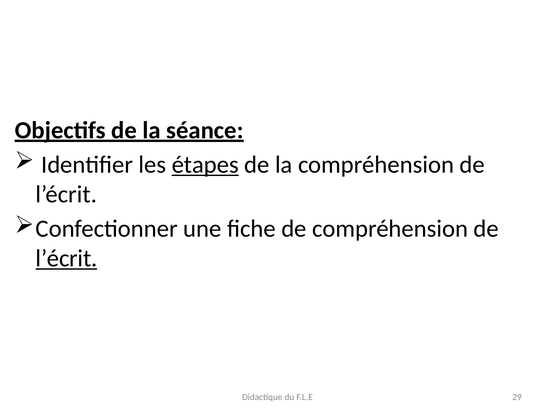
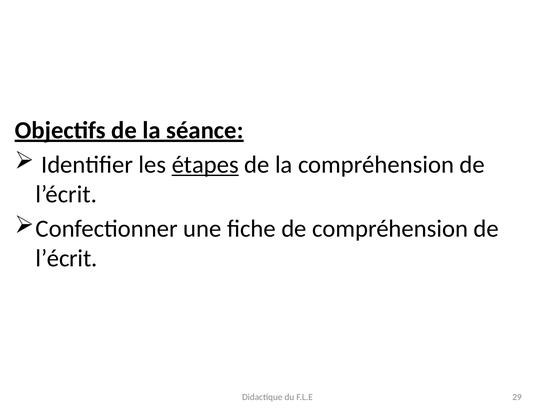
l’écrit underline: present -> none (66, 259)
